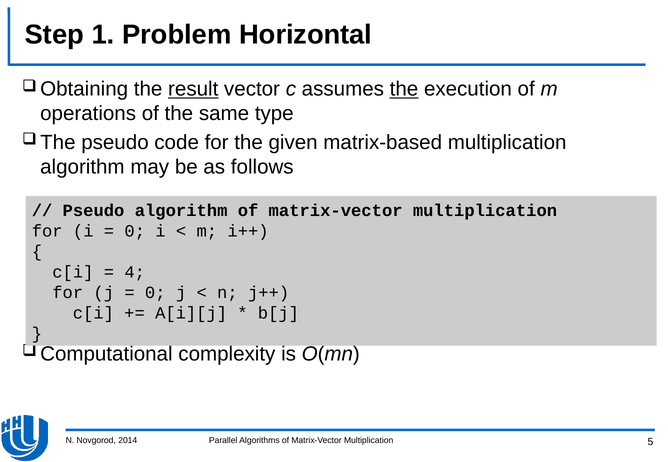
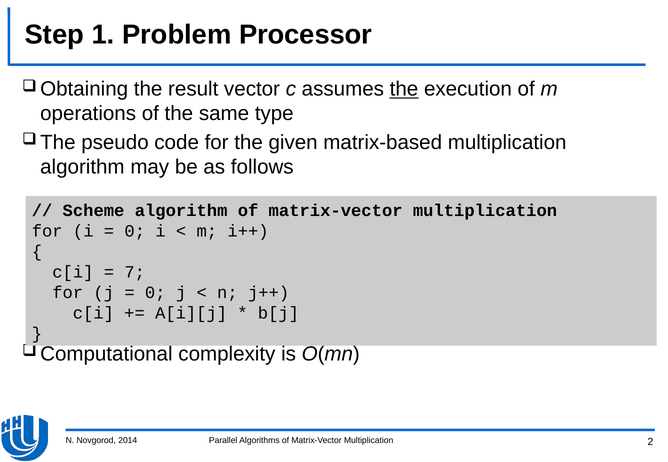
Horizontal: Horizontal -> Processor (306, 35)
result underline: present -> none (193, 89)
Pseudo: Pseudo -> Scheme (93, 211)
4: 4 -> 7 (135, 272)
5: 5 -> 2 (650, 442)
